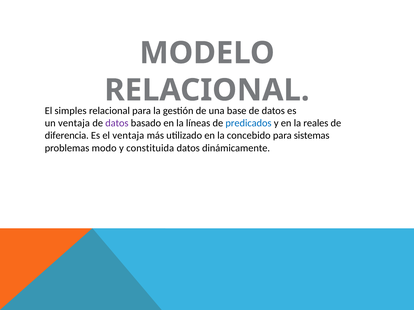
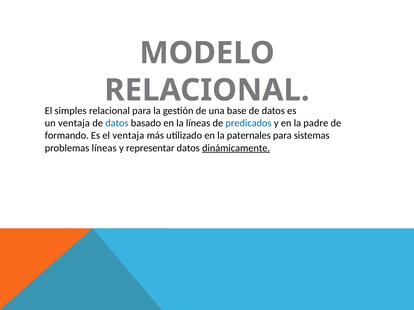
datos colour: purple -> blue (117, 123)
reales: reales -> padre (316, 123)
diferencia: diferencia -> formando (67, 136)
concebido: concebido -> paternales (249, 136)
problemas modo: modo -> líneas (104, 148)
constituida: constituida -> representar (150, 148)
dinámicamente underline: none -> present (236, 148)
